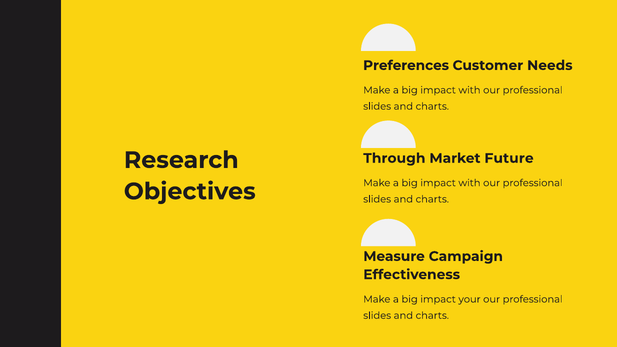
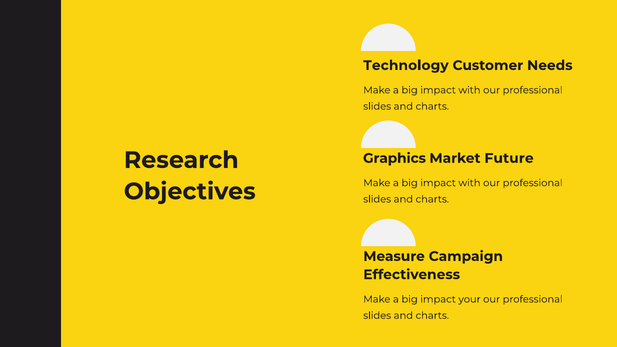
Preferences: Preferences -> Technology (406, 65)
Through: Through -> Graphics (394, 158)
